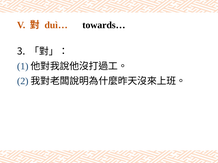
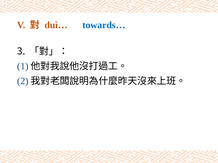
towards… colour: black -> blue (104, 25)
